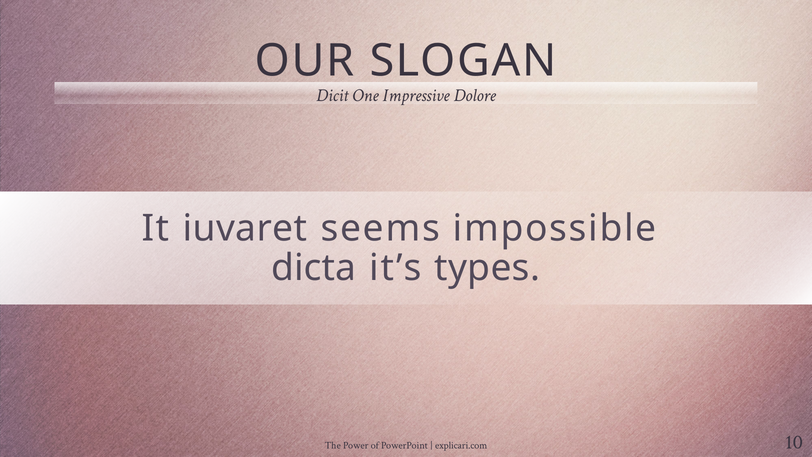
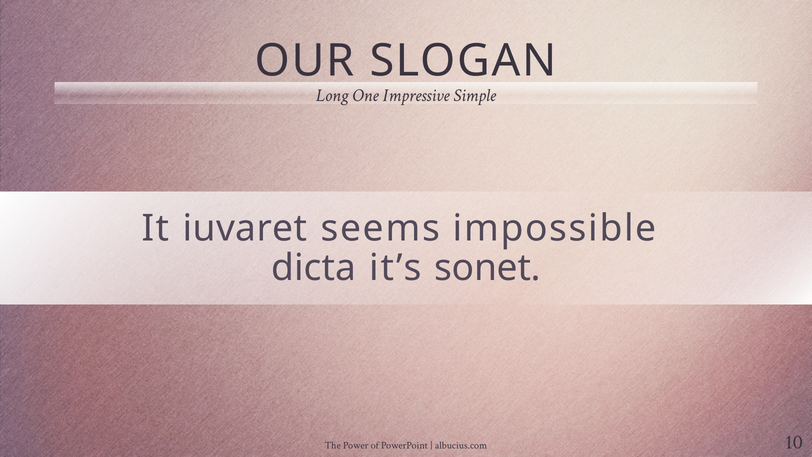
Dicit: Dicit -> Long (332, 95)
Dolore: Dolore -> Simple (475, 95)
types: types -> sonet (487, 268)
explicari.com: explicari.com -> albucius.com (461, 445)
